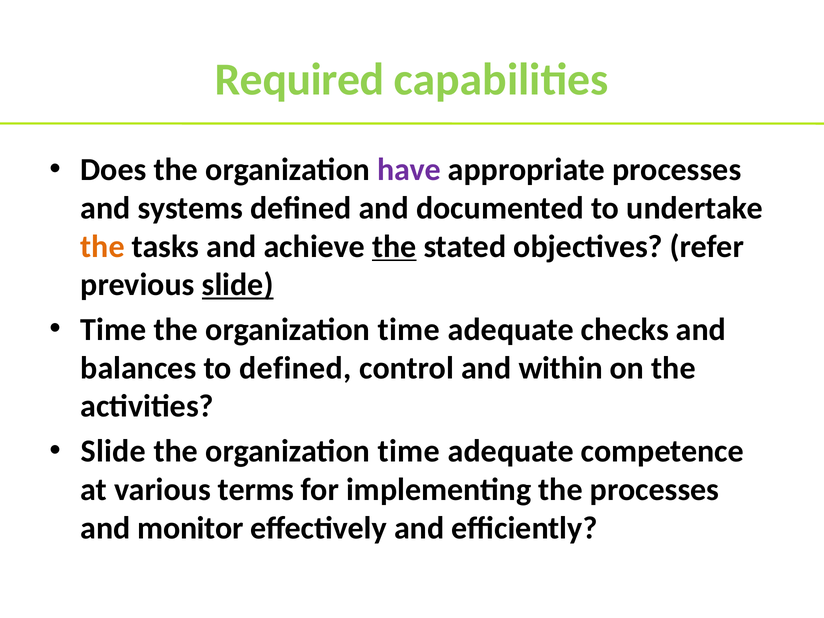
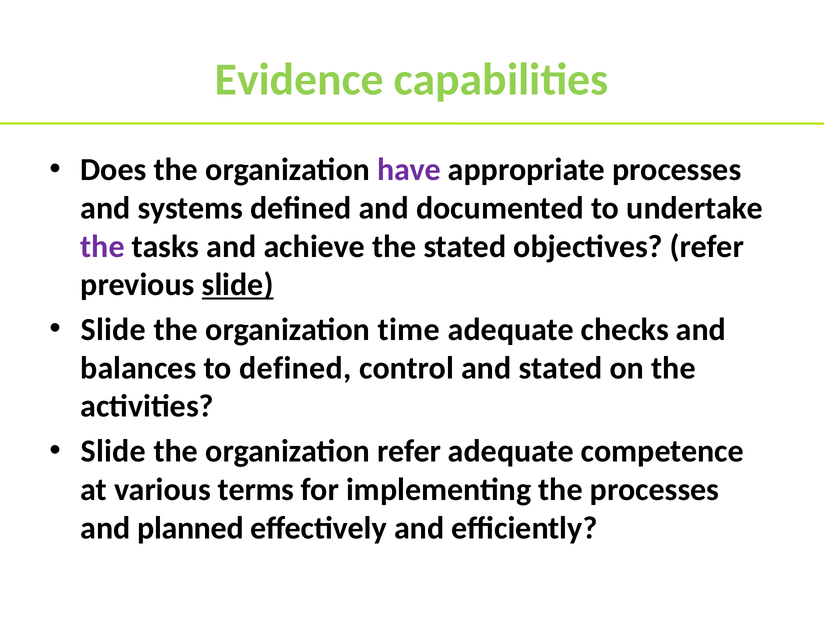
Required: Required -> Evidence (299, 79)
the colour: orange -> purple (103, 246)
the underline: present -> none (394, 246)
Time: Time -> Slide (113, 330)
and within: within -> stated (561, 368)
time: time -> refer (409, 451)
monitor: monitor -> planned (191, 528)
